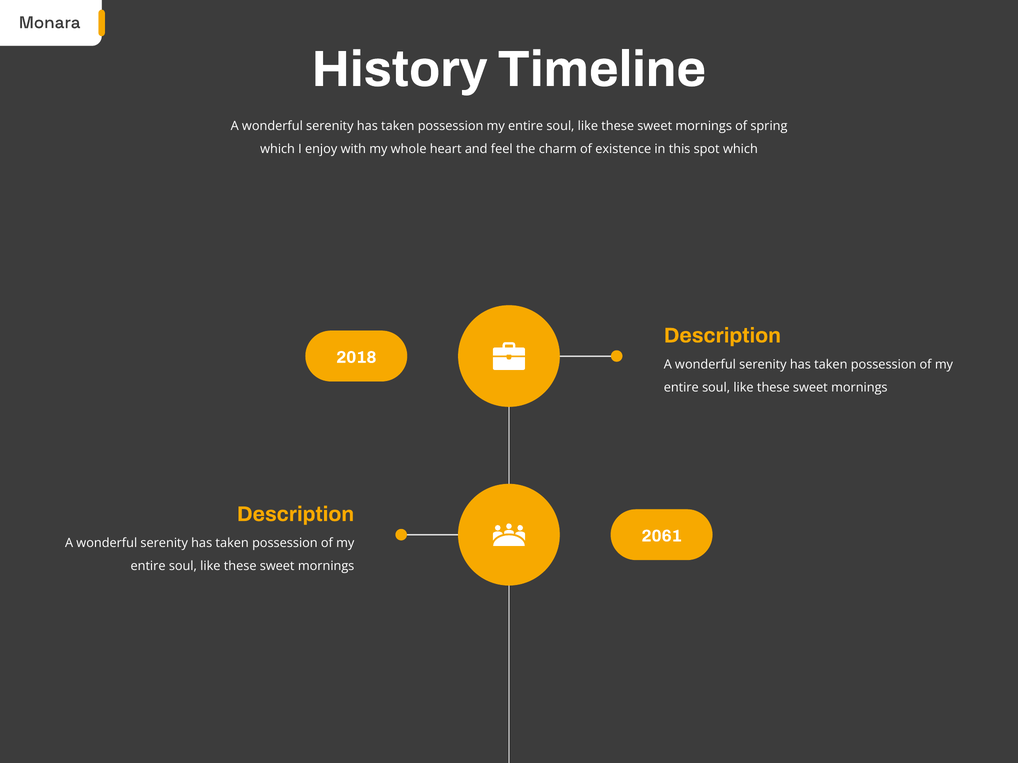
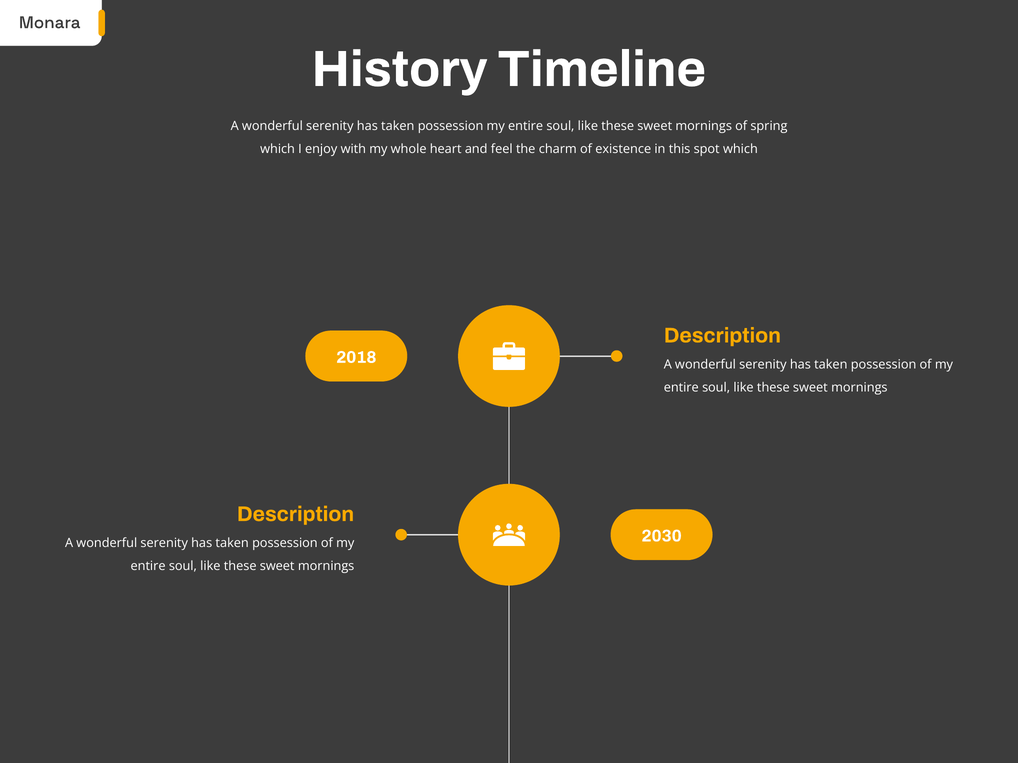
2061: 2061 -> 2030 (662, 536)
